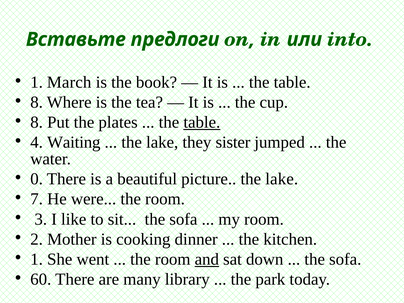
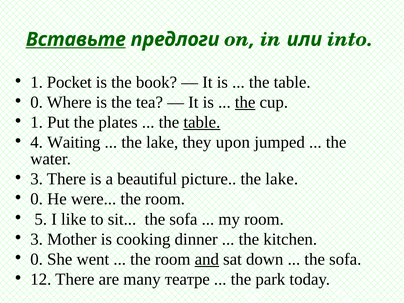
Вставьте underline: none -> present (76, 39)
March: March -> Pocket (69, 82)
8: 8 -> 0 (37, 102)
the underline: none -> present (245, 102)
8: 8 -> 1 (37, 122)
sister: sister -> upon (233, 142)
0: 0 -> 3 (37, 179)
7: 7 -> 0 (37, 199)
3: 3 -> 5 (41, 219)
2: 2 -> 3 (37, 239)
1: 1 -> 0 (37, 259)
60: 60 -> 12 (41, 279)
library: library -> театре (187, 279)
